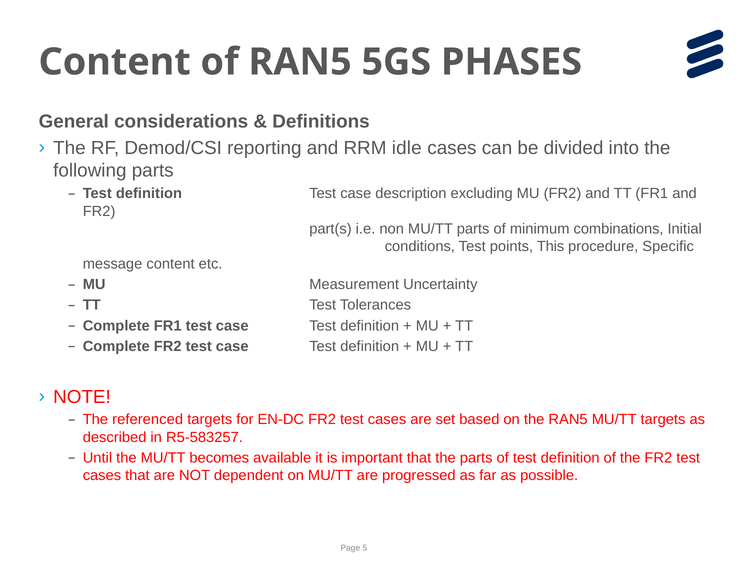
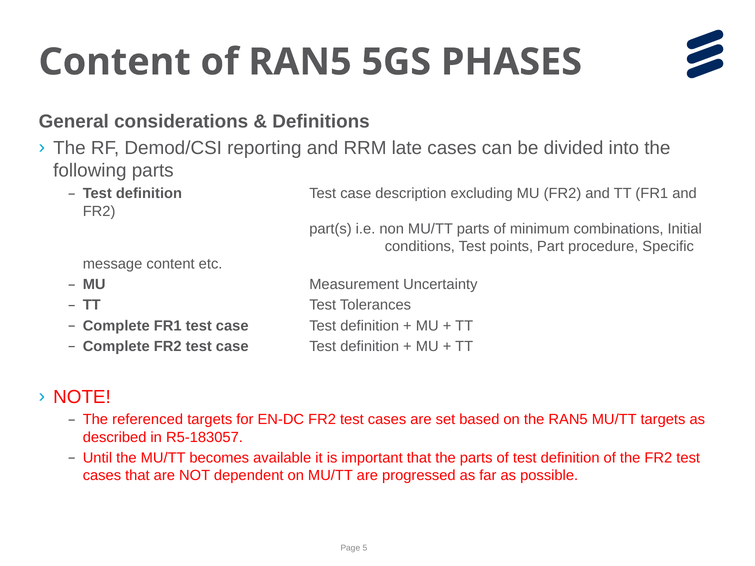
idle: idle -> late (407, 148)
This: This -> Part (550, 247)
R5-583257: R5-583257 -> R5-183057 (204, 437)
